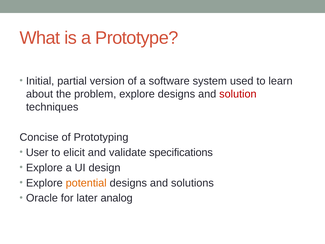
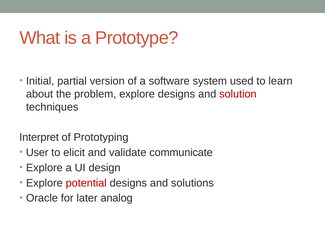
Concise: Concise -> Interpret (39, 137)
specifications: specifications -> communicate (181, 152)
potential colour: orange -> red (86, 183)
